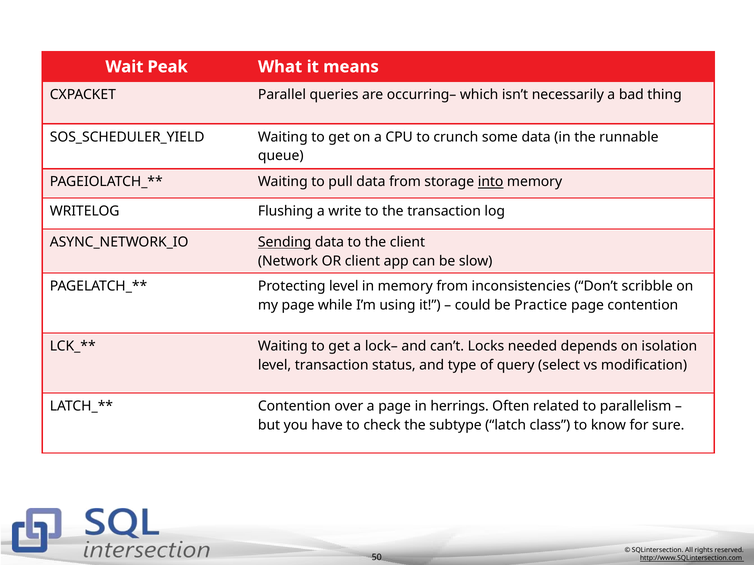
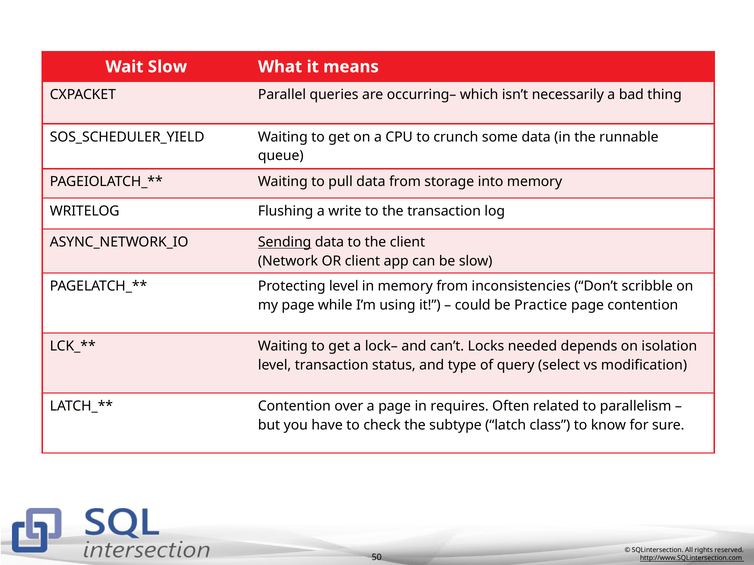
Wait Peak: Peak -> Slow (167, 67)
into underline: present -> none (491, 182)
herrings: herrings -> requires (460, 406)
